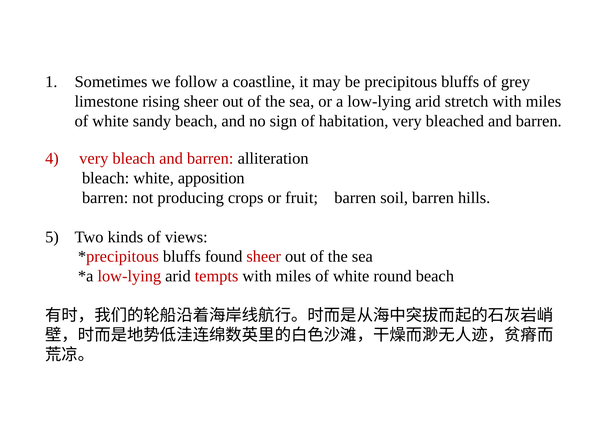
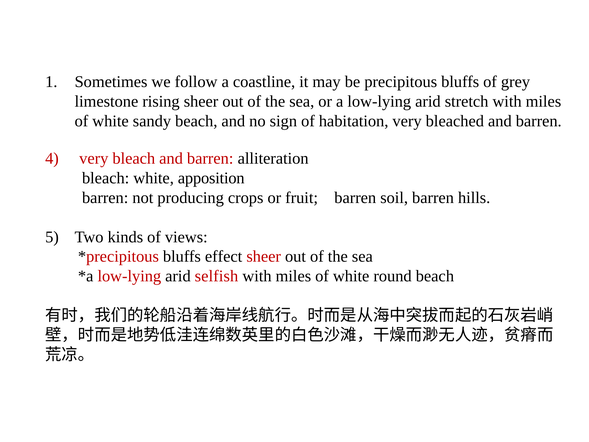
found: found -> effect (224, 256)
tempts: tempts -> selfish (216, 276)
